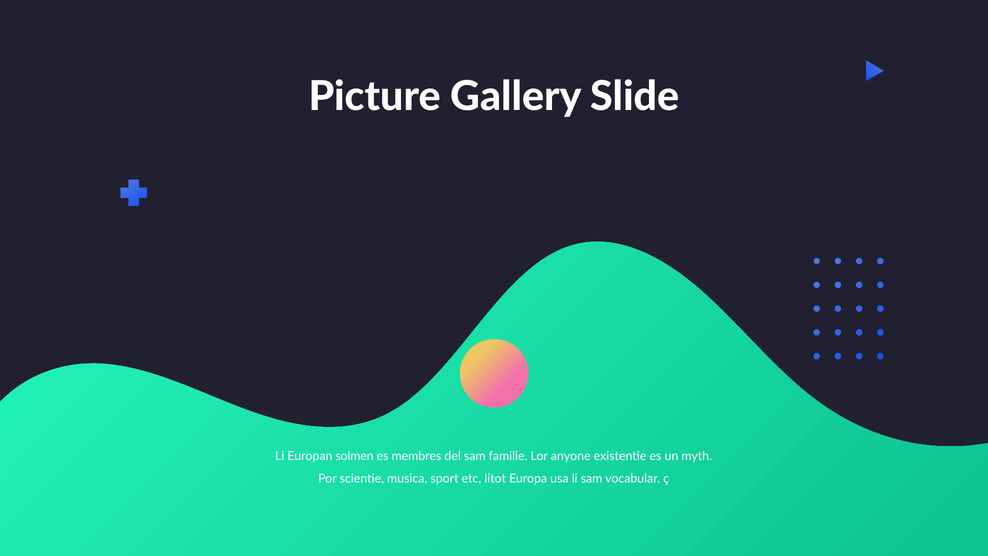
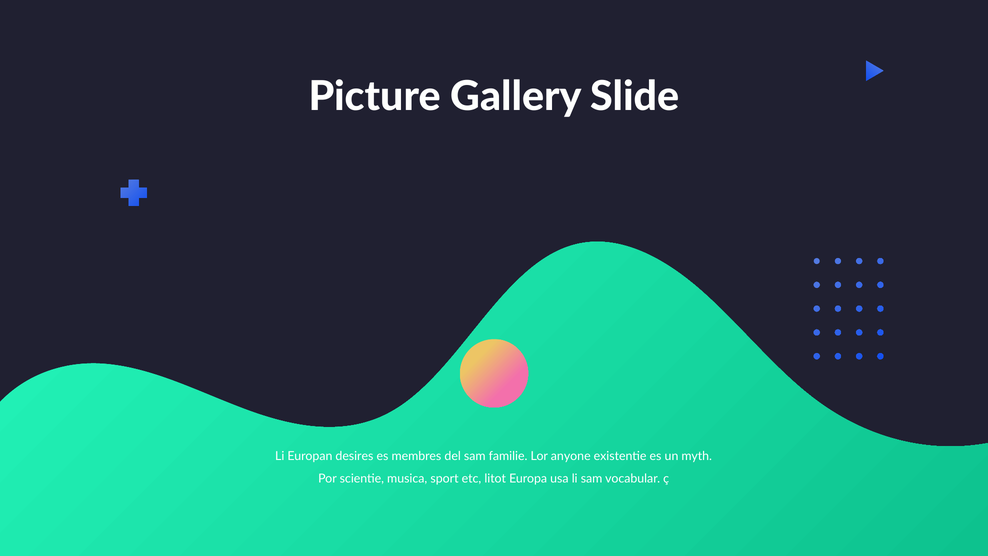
solmen: solmen -> desires (354, 456)
